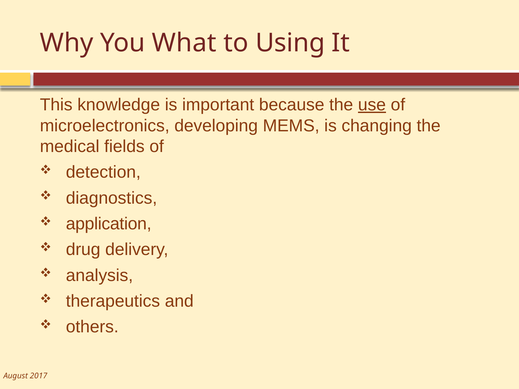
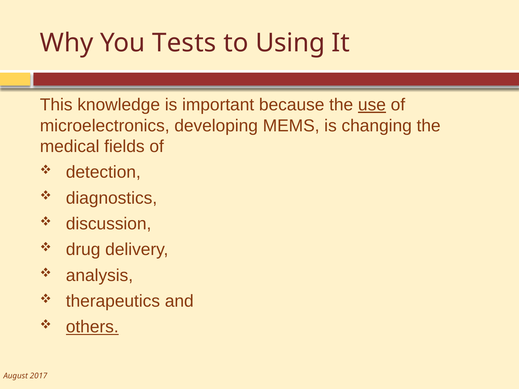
What: What -> Tests (184, 43)
application: application -> discussion (109, 224)
others underline: none -> present (92, 327)
